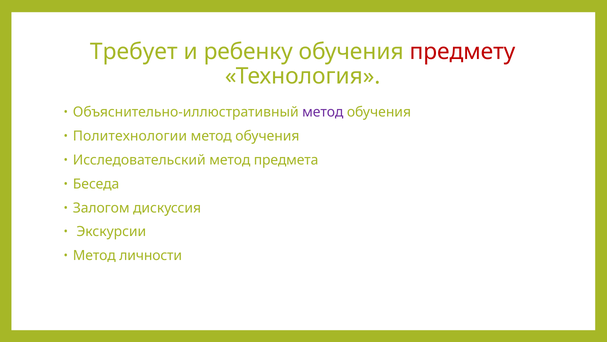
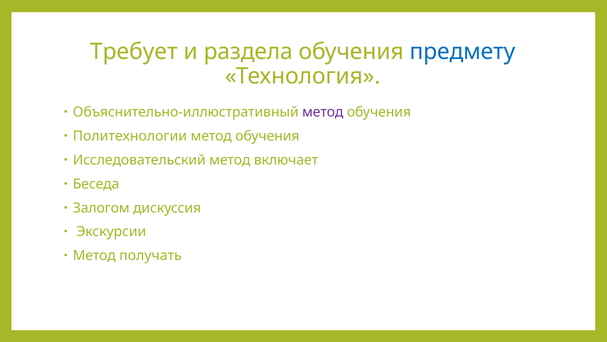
ребенку: ребенку -> раздела (248, 52)
предмету colour: red -> blue (462, 52)
предмета: предмета -> включает (286, 160)
личности: личности -> получать (151, 255)
